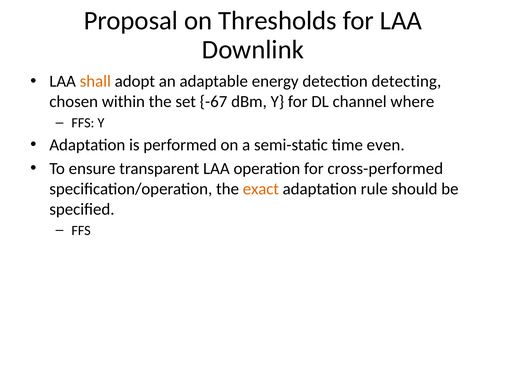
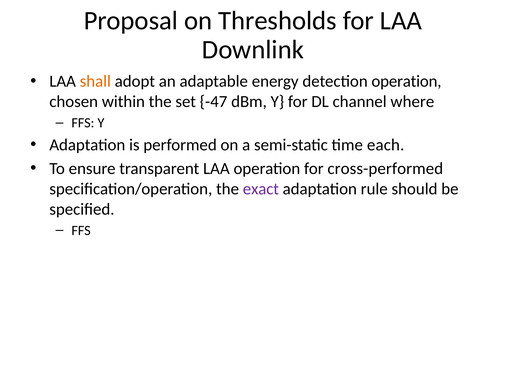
detection detecting: detecting -> operation (407, 81)
-67: -67 -> -47 (214, 102)
even: even -> each (386, 145)
exact colour: orange -> purple (261, 189)
